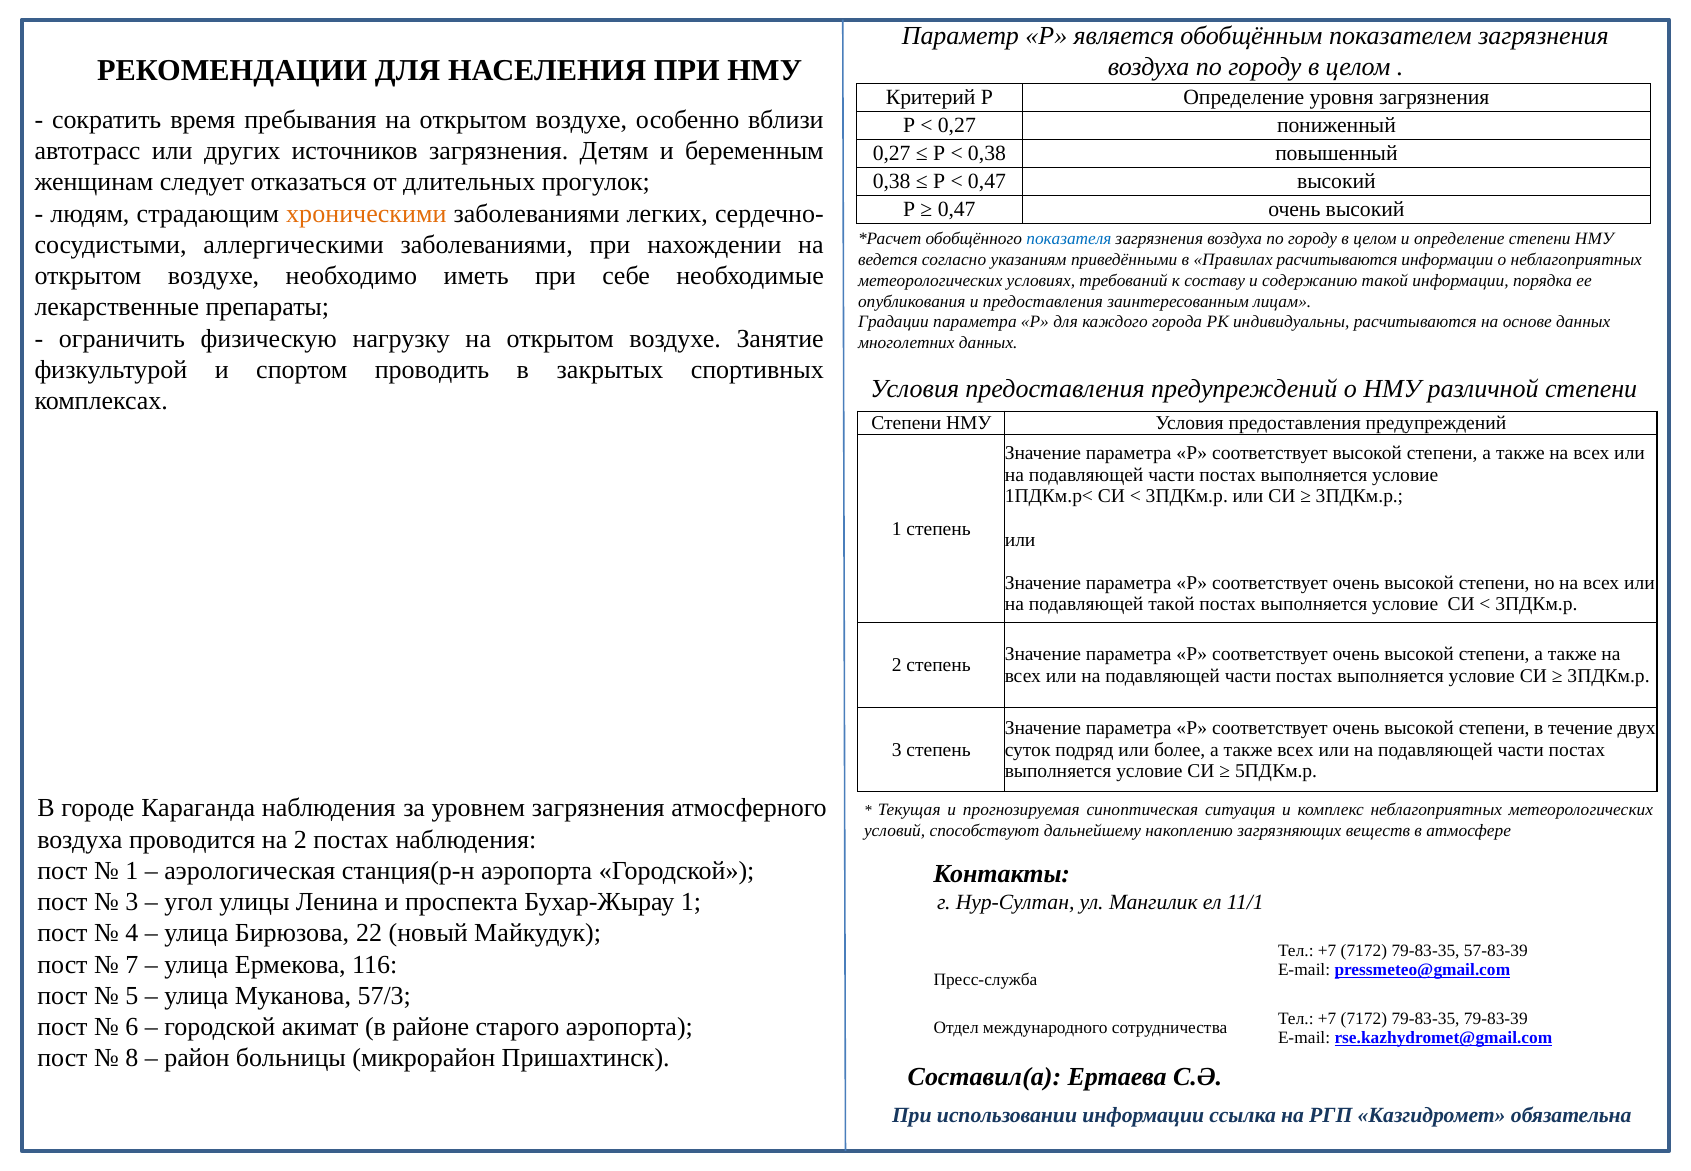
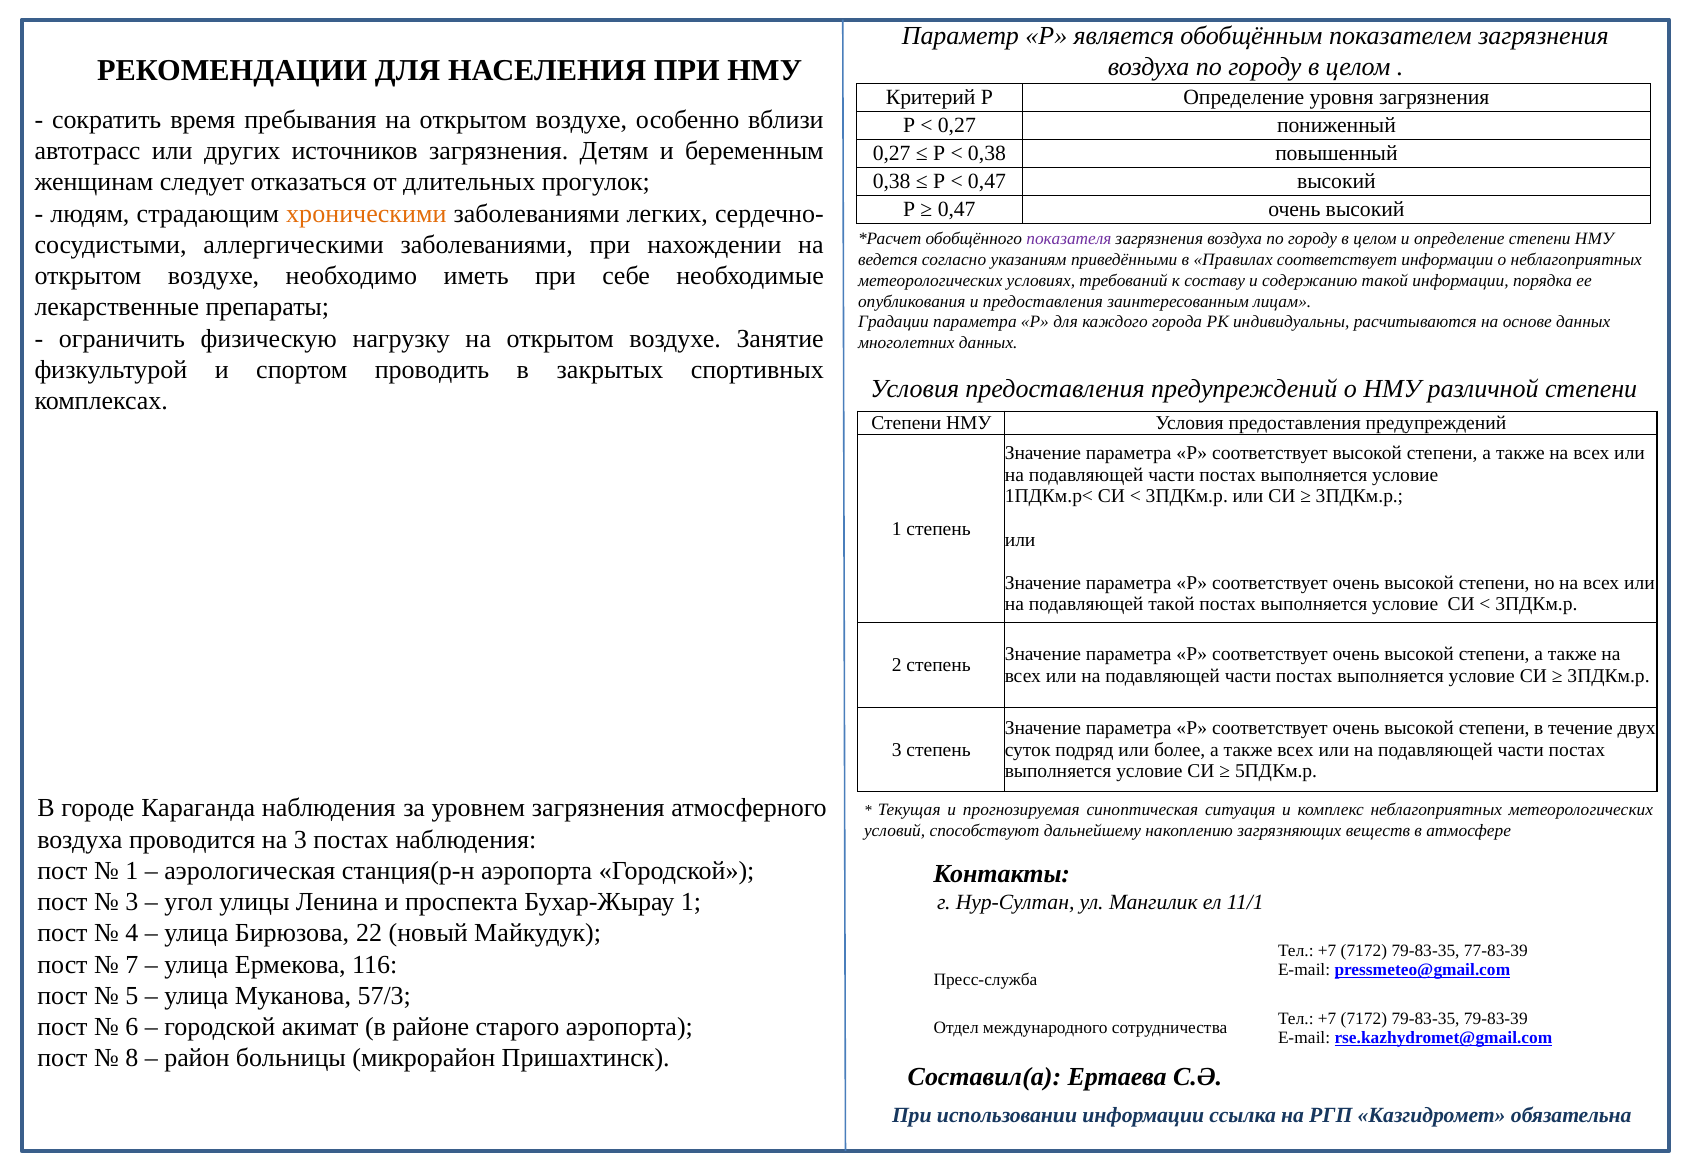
показателя colour: blue -> purple (1069, 239)
Правилах расчитываются: расчитываются -> соответствует (1337, 260)
на 2: 2 -> 3 (300, 839)
57-83-39: 57-83-39 -> 77-83-39 (1496, 951)
